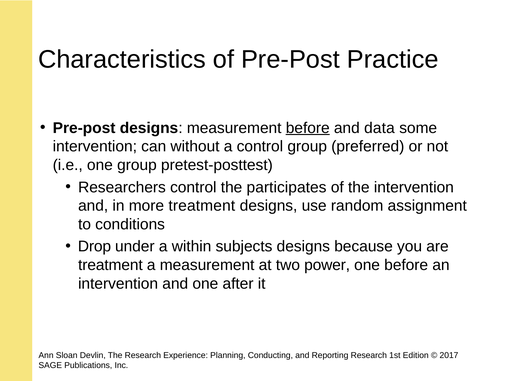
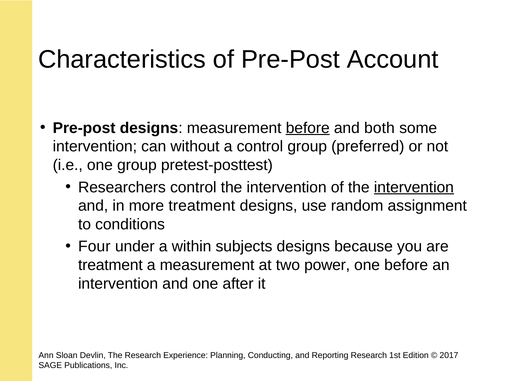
Practice: Practice -> Account (393, 59)
data: data -> both (379, 128)
control the participates: participates -> intervention (287, 187)
intervention underline: none -> present (414, 187)
Drop: Drop -> Four (94, 247)
